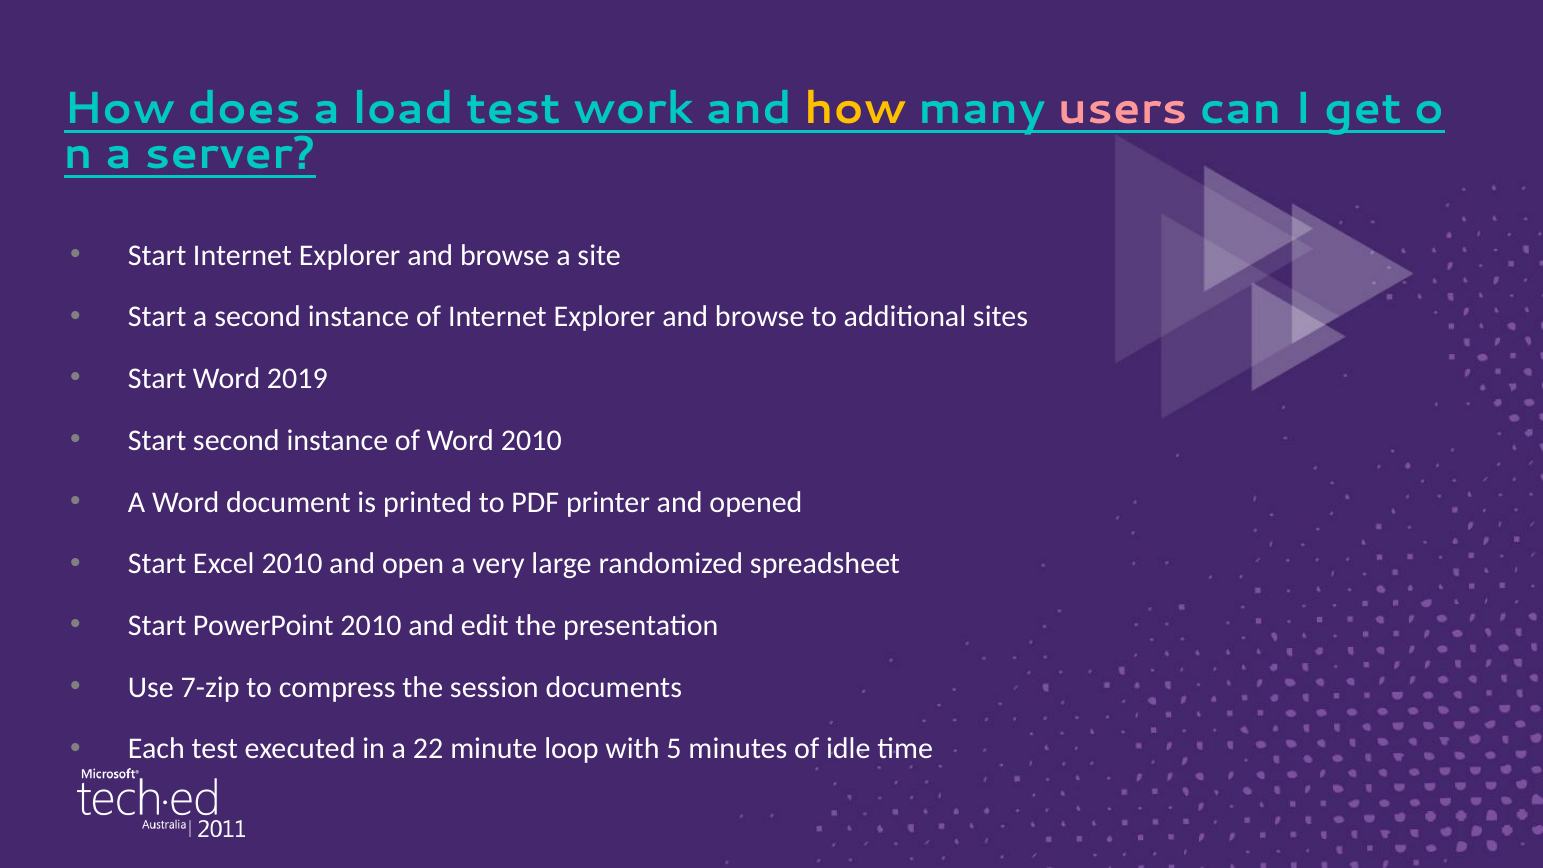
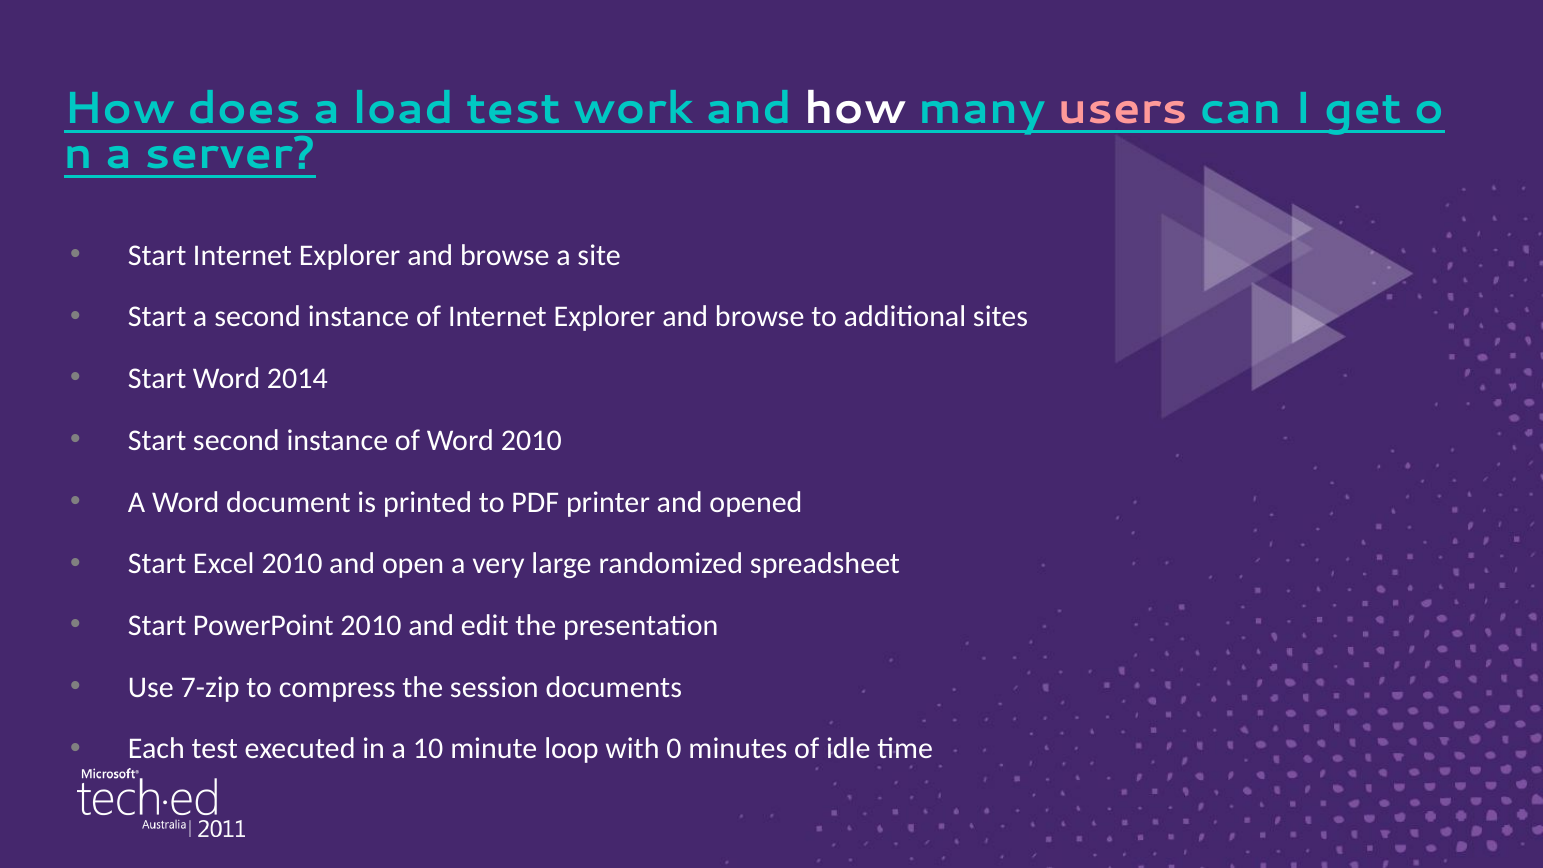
how colour: yellow -> white (855, 109)
2019: 2019 -> 2014 (297, 379)
22: 22 -> 10 (428, 749)
5: 5 -> 0 (674, 749)
